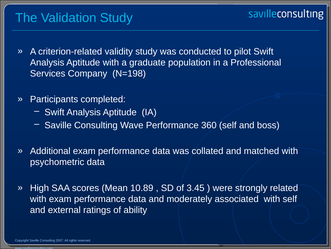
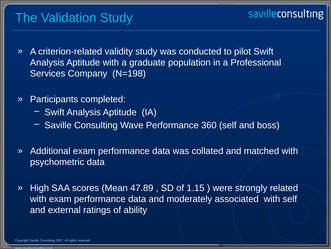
10.89: 10.89 -> 47.89 (142, 187)
3.45: 3.45 -> 1.15 (196, 187)
